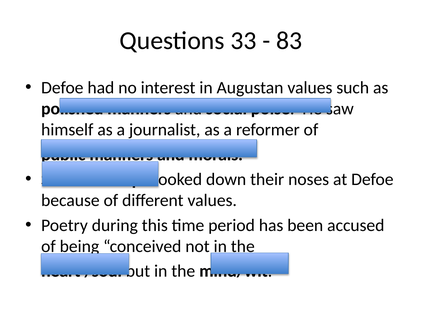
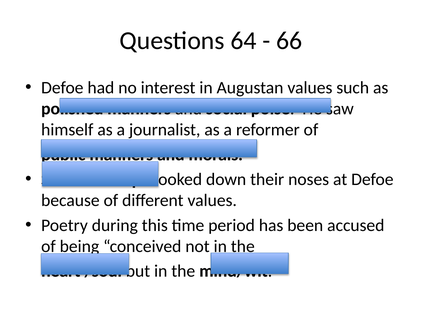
33: 33 -> 64 (243, 41)
83: 83 -> 66 (289, 41)
